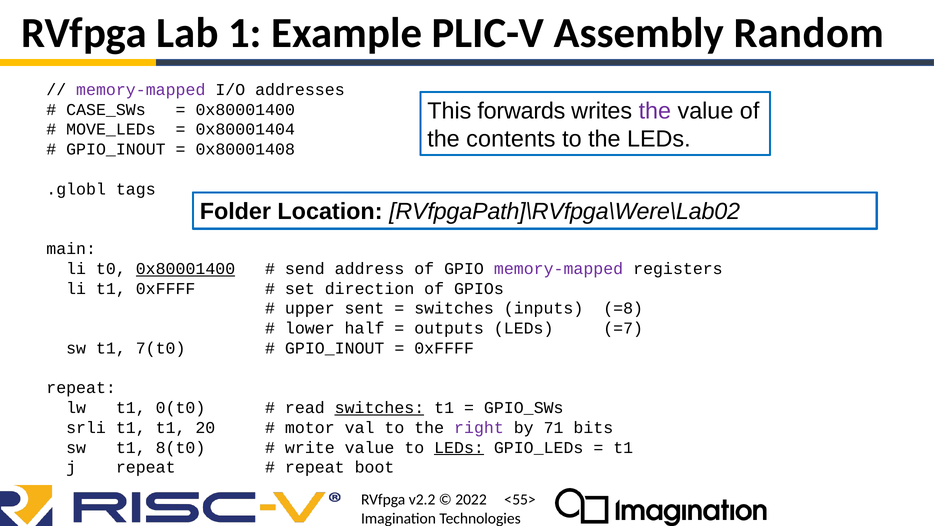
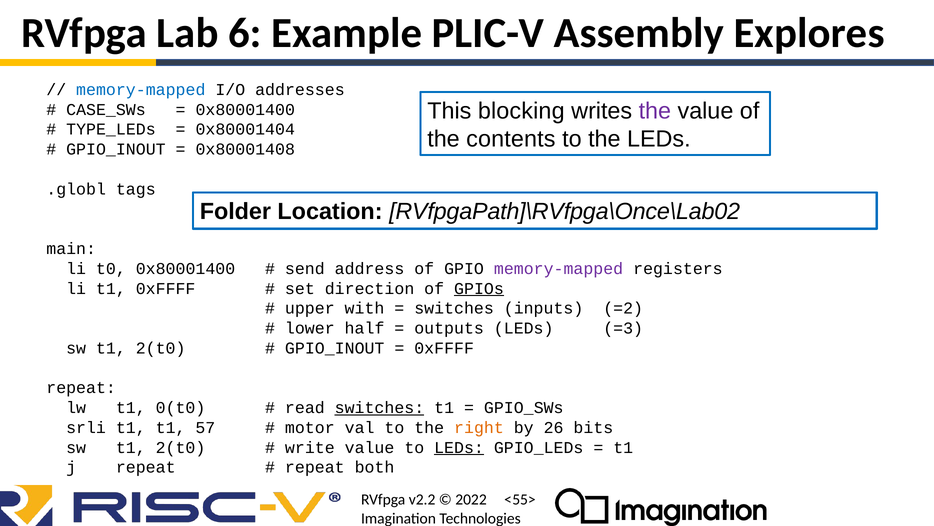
1: 1 -> 6 (245, 33)
Random: Random -> Explores (809, 33)
memory-mapped colour: purple -> blue (141, 90)
forwards: forwards -> blocking (521, 111)
MOVE_LEDs: MOVE_LEDs -> TYPE_LEDs (111, 129)
RVfpgaPath]\RVfpga\Were\Lab02: RVfpgaPath]\RVfpga\Were\Lab02 -> RVfpgaPath]\RVfpga\Once\Lab02 (565, 211)
0x80001400 underline: present -> none (185, 268)
GPIOs underline: none -> present (479, 288)
sent: sent -> with (365, 308)
=8: =8 -> =2 (623, 308)
=7: =7 -> =3 (623, 328)
7(t0: 7(t0 -> 2(t0 (161, 348)
20: 20 -> 57 (205, 427)
right colour: purple -> orange (479, 427)
71: 71 -> 26 (554, 427)
8(t0: 8(t0 -> 2(t0 (180, 447)
boot: boot -> both (375, 467)
